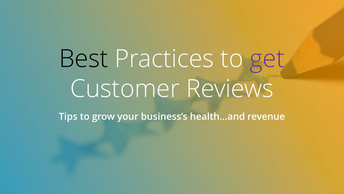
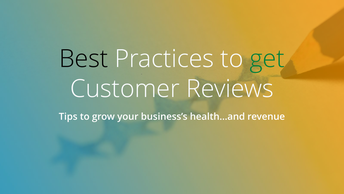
get colour: purple -> green (267, 59)
